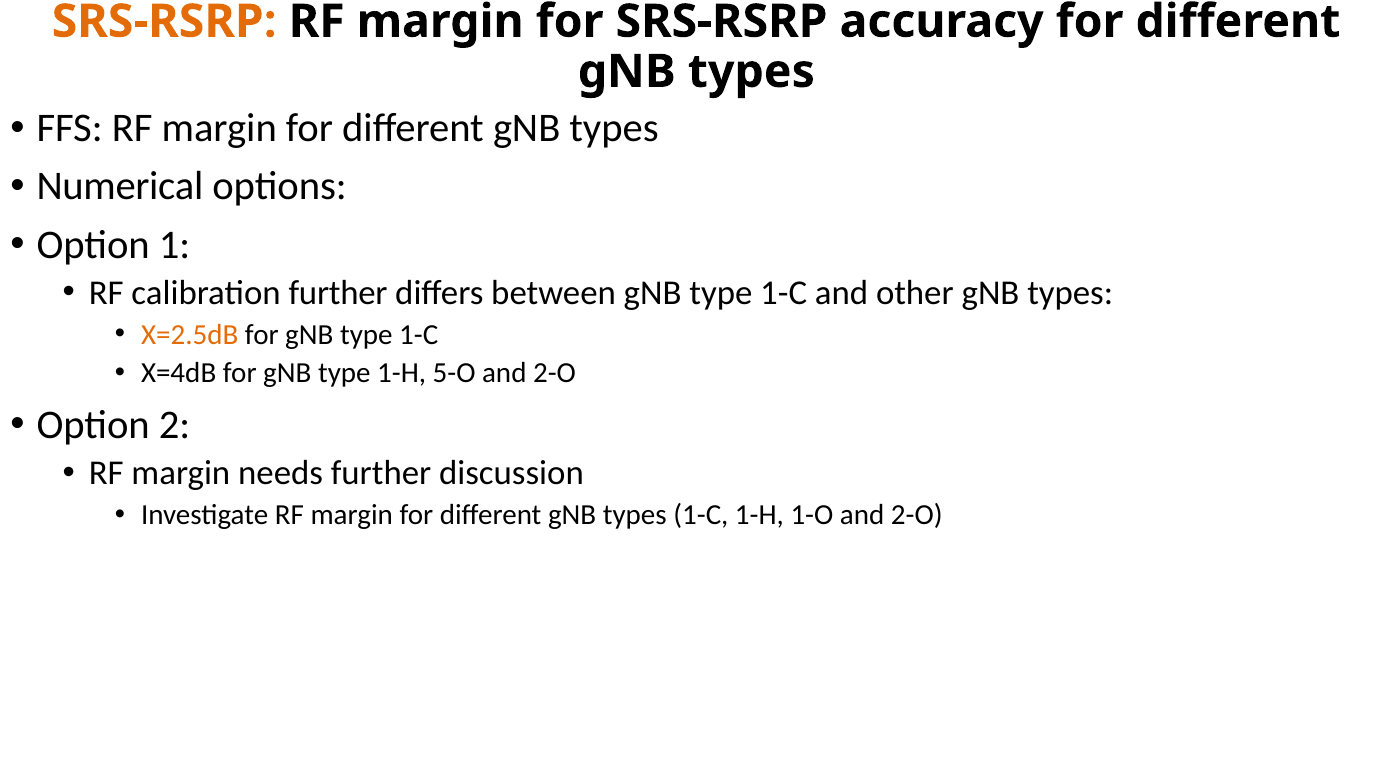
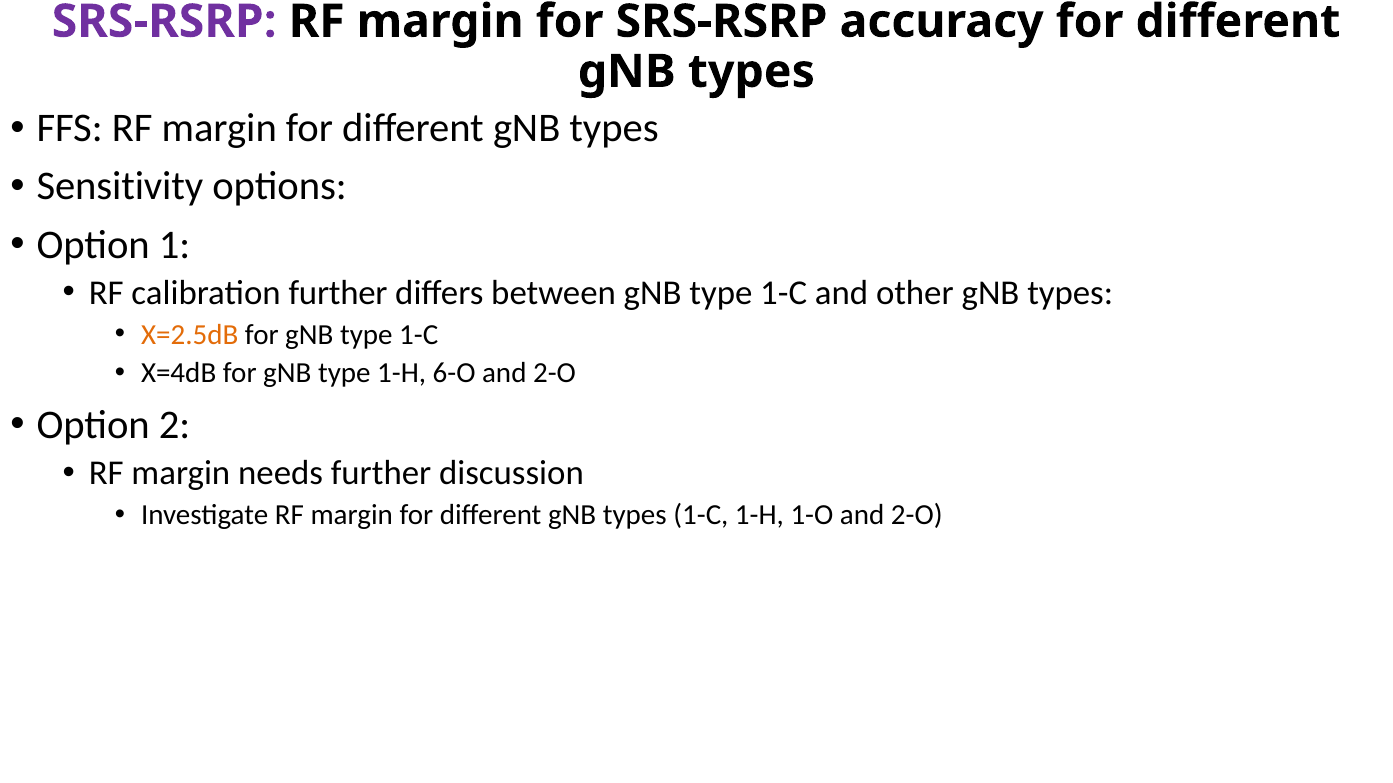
SRS-RSRP colour: orange -> purple (164, 21)
Numerical: Numerical -> Sensitivity (120, 187)
5-O: 5-O -> 6-O (454, 373)
